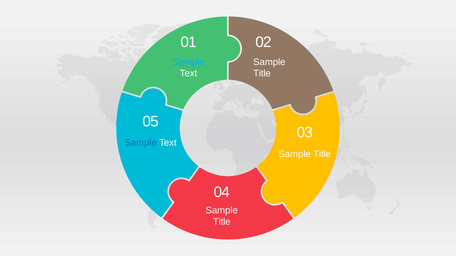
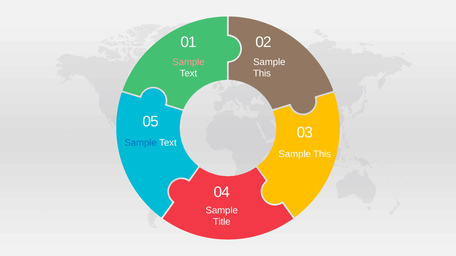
Sample colour: light blue -> pink (188, 62)
Title: Title -> This (262, 74)
Title: Title -> This (322, 154)
